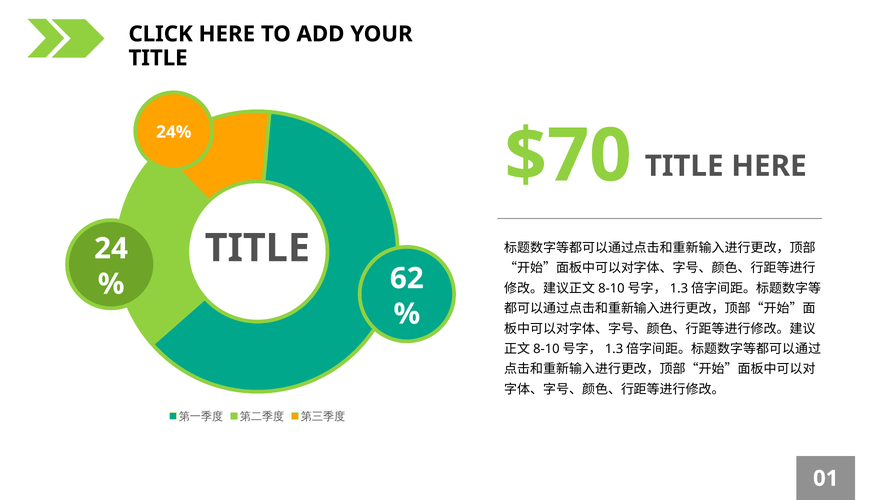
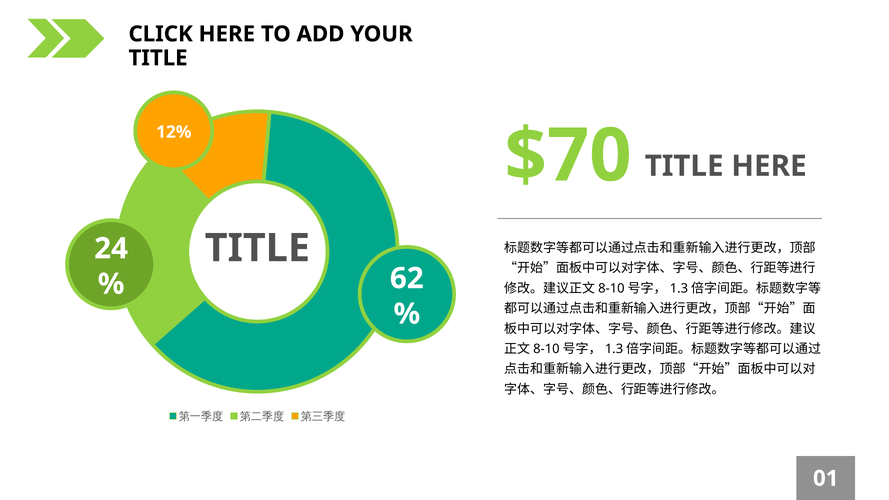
24%: 24% -> 12% (174, 132)
